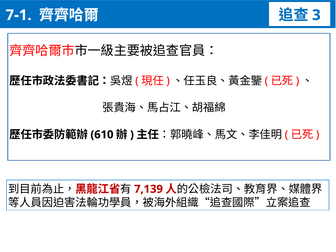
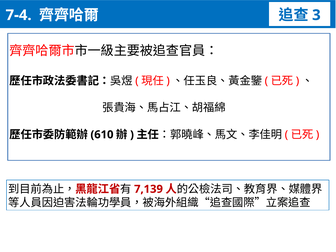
7-1: 7-1 -> 7-4 (19, 15)
